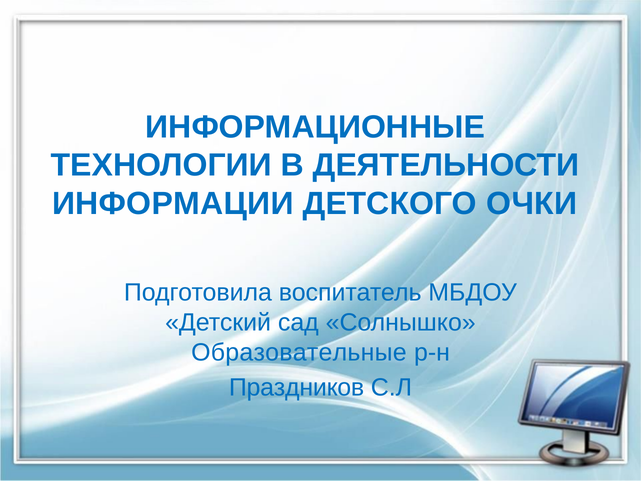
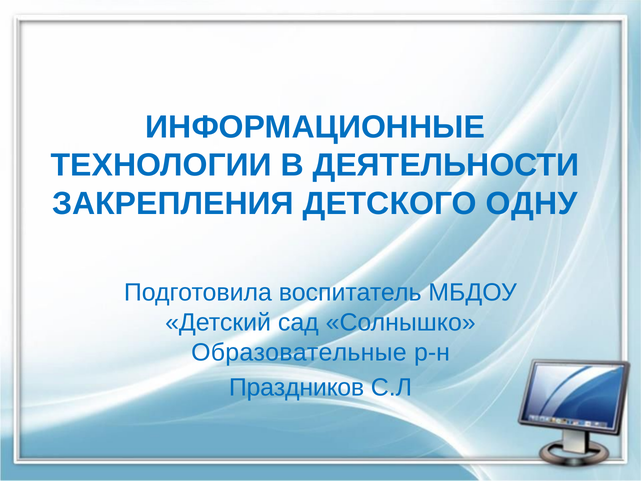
ИНФОРМАЦИИ: ИНФОРМАЦИИ -> ЗАКРЕПЛЕНИЯ (173, 204)
ОЧКИ: ОЧКИ -> ОДНУ (532, 204)
